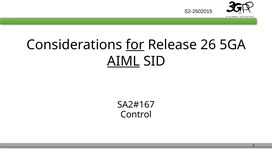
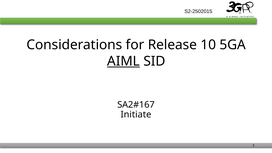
for underline: present -> none (135, 45)
26: 26 -> 10 (208, 45)
Control: Control -> Initiate (136, 114)
